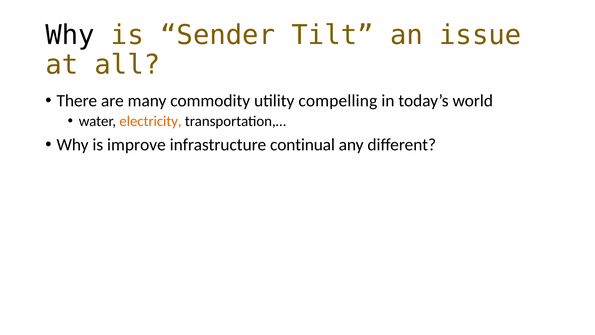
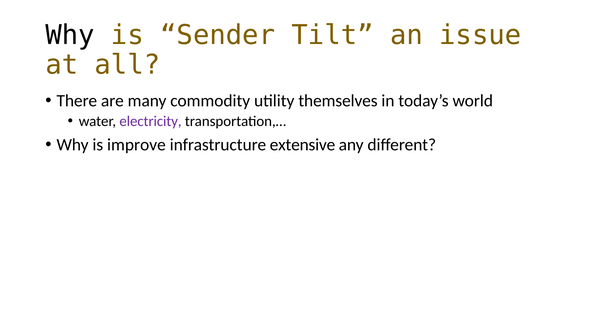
compelling: compelling -> themselves (338, 101)
electricity colour: orange -> purple (150, 121)
continual: continual -> extensive (303, 145)
